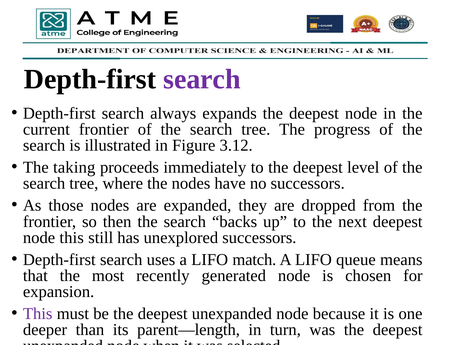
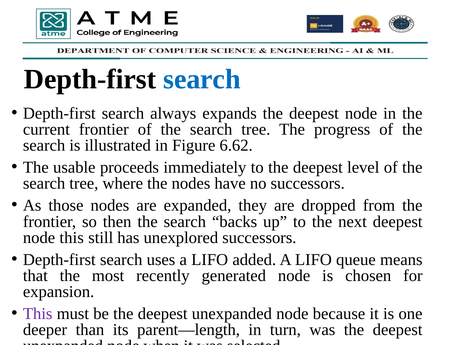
search colour: purple -> blue (202, 79)
3.12: 3.12 -> 6.62 (236, 145)
taking: taking -> usable (74, 167)
match: match -> added (254, 259)
